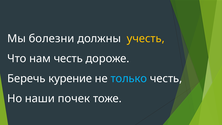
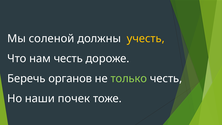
болезни: болезни -> соленой (52, 39)
курение: курение -> органов (70, 79)
только colour: light blue -> light green (129, 79)
